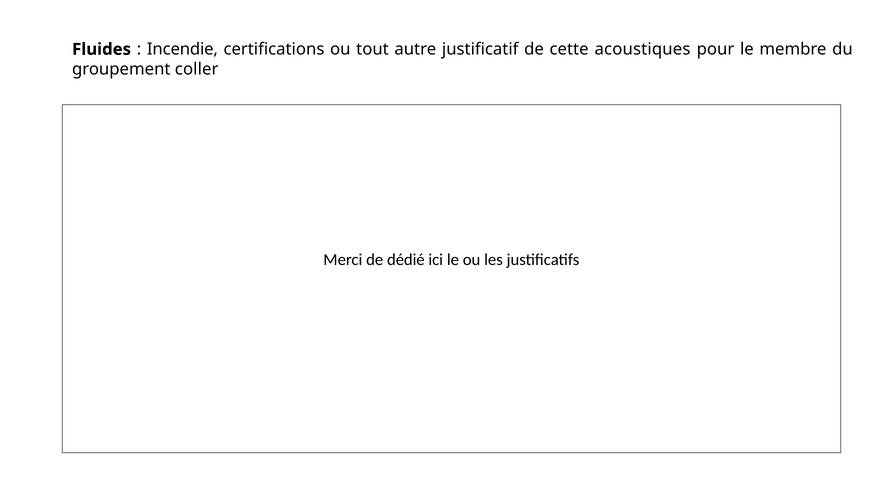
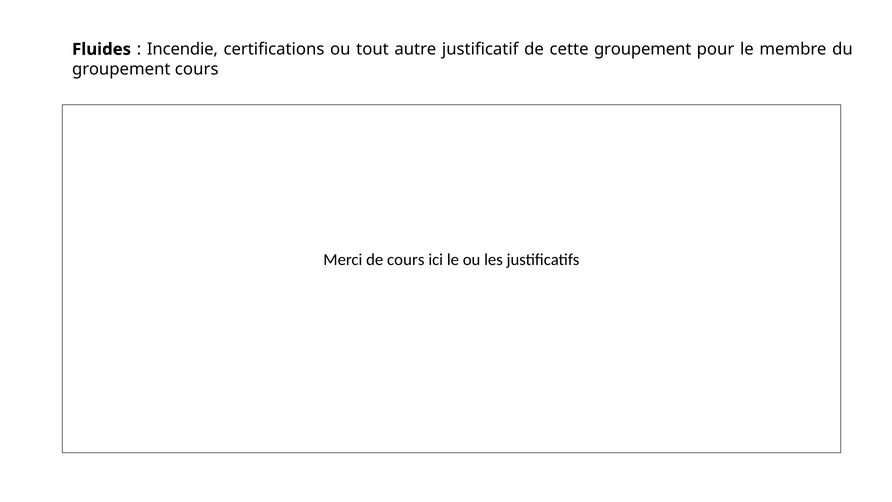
cette acoustiques: acoustiques -> groupement (643, 49)
groupement coller: coller -> cours (197, 69)
de dédié: dédié -> cours (406, 260)
